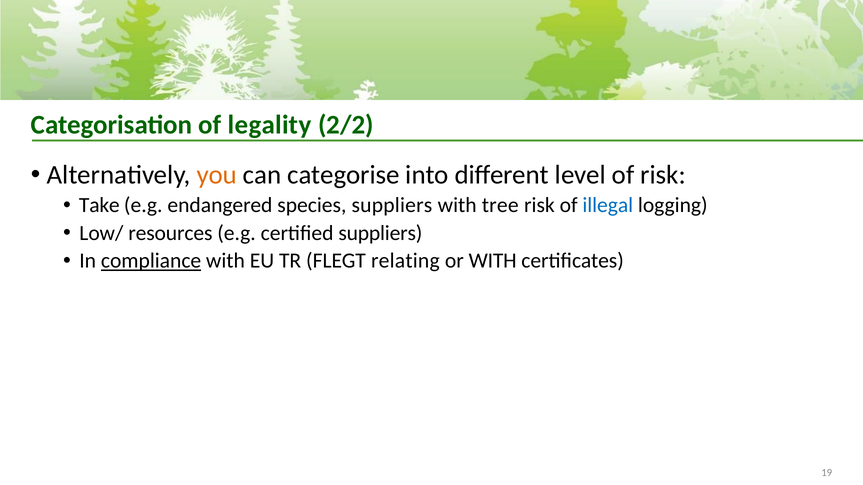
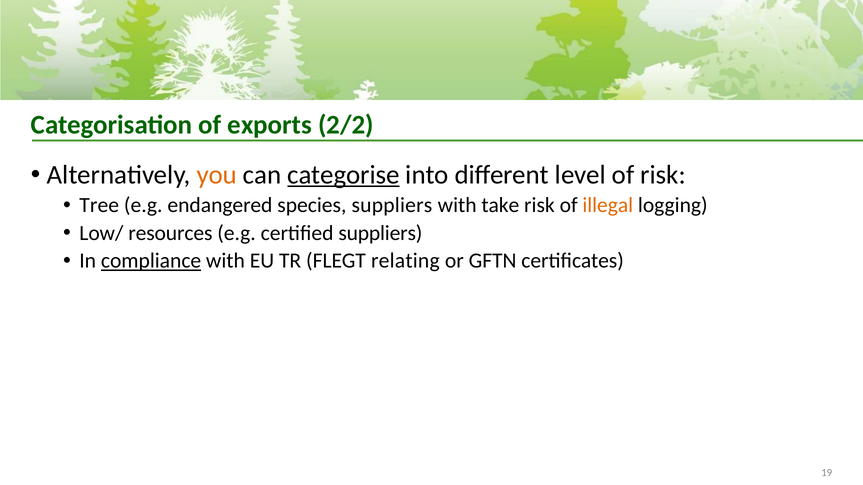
legality: legality -> exports (270, 125)
categorise underline: none -> present (343, 175)
Take: Take -> Tree (99, 206)
tree: tree -> take (500, 206)
illegal colour: blue -> orange (608, 206)
or WITH: WITH -> GFTN (493, 261)
